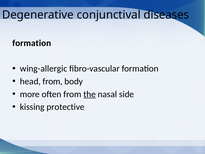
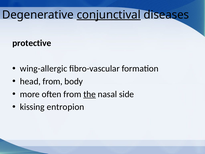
conjunctival underline: none -> present (109, 15)
formation: formation -> protective (32, 43)
protective: protective -> entropion (65, 107)
